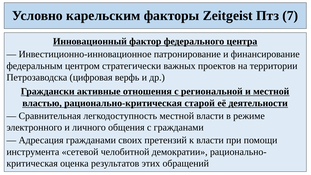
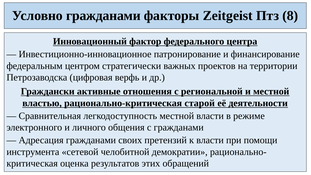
Условно карельским: карельским -> гражданами (103, 16)
7: 7 -> 8 (290, 16)
